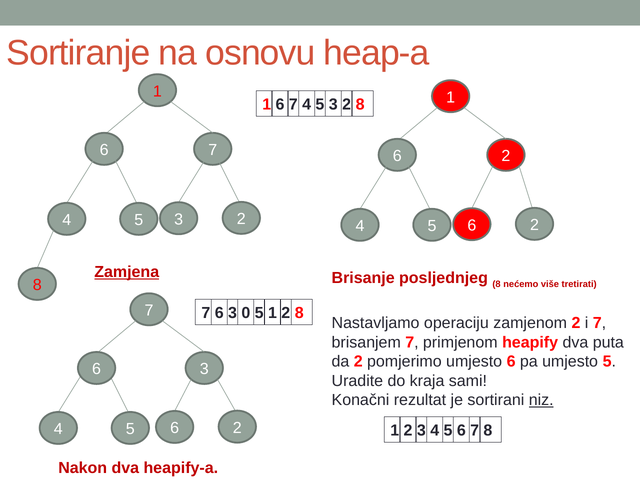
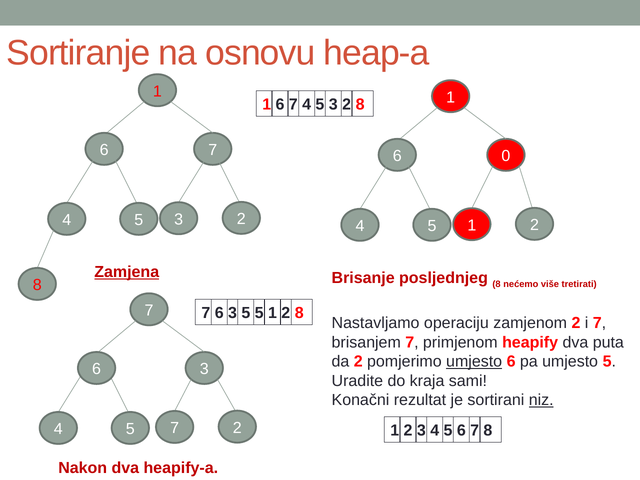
2: 2 -> 0 (506, 156)
6: 6 -> 1 (472, 225)
3 0: 0 -> 5 (246, 313)
umjesto underline: none -> present (474, 362)
6: 6 -> 7 (175, 428)
